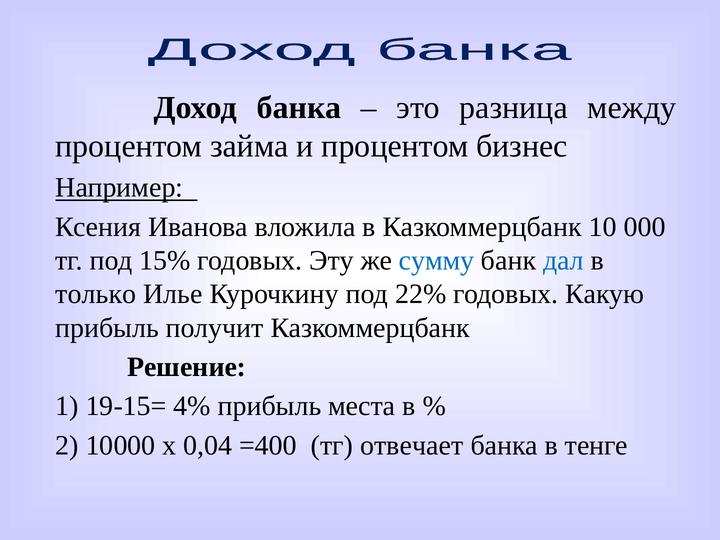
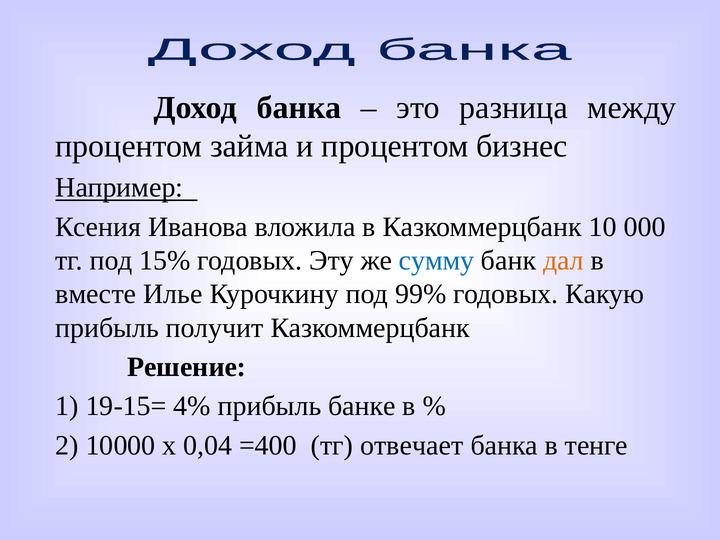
дал colour: blue -> orange (563, 261)
только: только -> вместе (96, 294)
22%: 22% -> 99% (421, 294)
места: места -> банке (362, 406)
